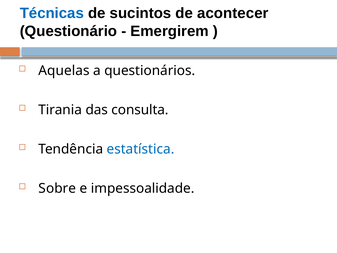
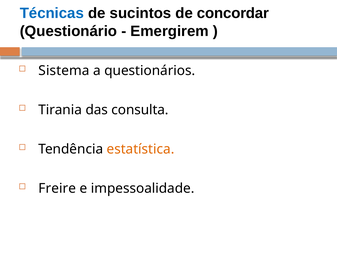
acontecer: acontecer -> concordar (233, 13)
Aquelas: Aquelas -> Sistema (64, 71)
estatística colour: blue -> orange (141, 149)
Sobre: Sobre -> Freire (57, 188)
